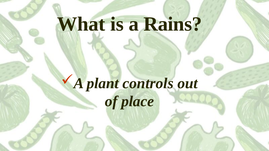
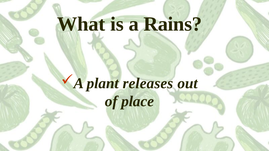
controls: controls -> releases (148, 83)
